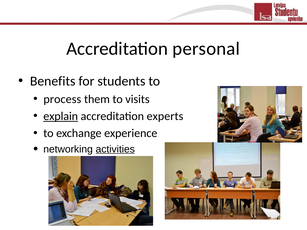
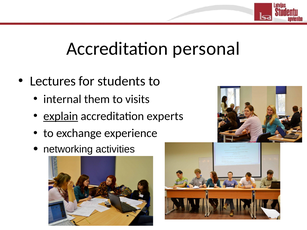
Benefits: Benefits -> Lectures (53, 81)
process: process -> internal (62, 99)
activities underline: present -> none (115, 149)
